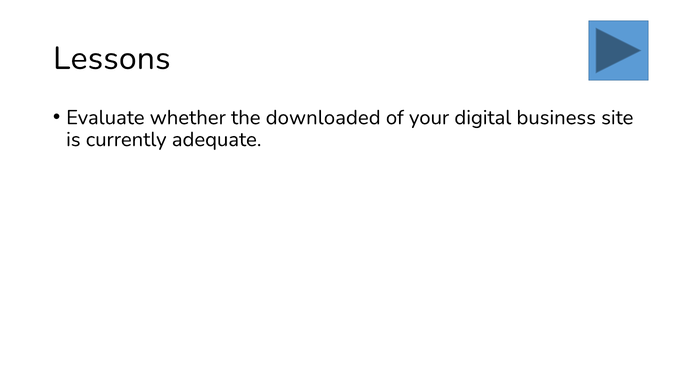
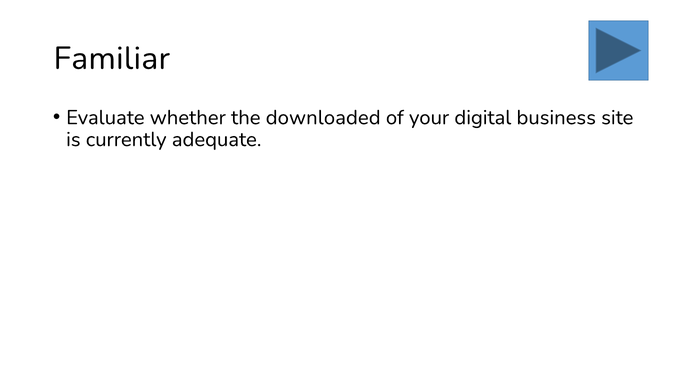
Lessons: Lessons -> Familiar (112, 58)
